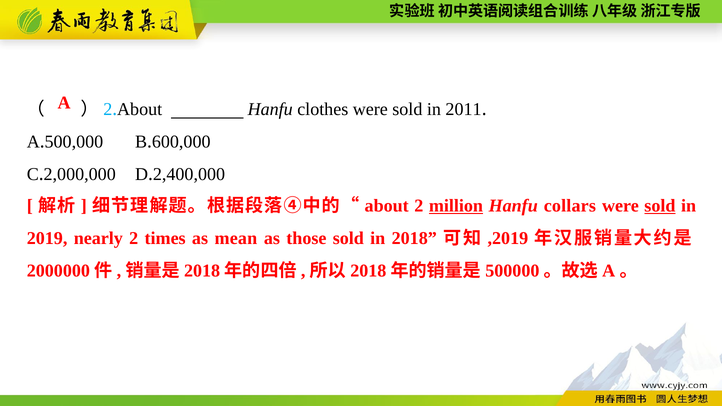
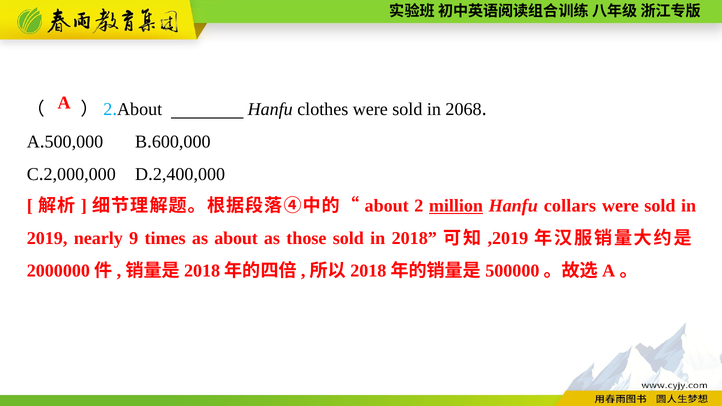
2011: 2011 -> 2068 (464, 109)
sold underline: present -> none (660, 206)
nearly 2: 2 -> 9 (134, 238)
as mean: mean -> about (236, 238)
